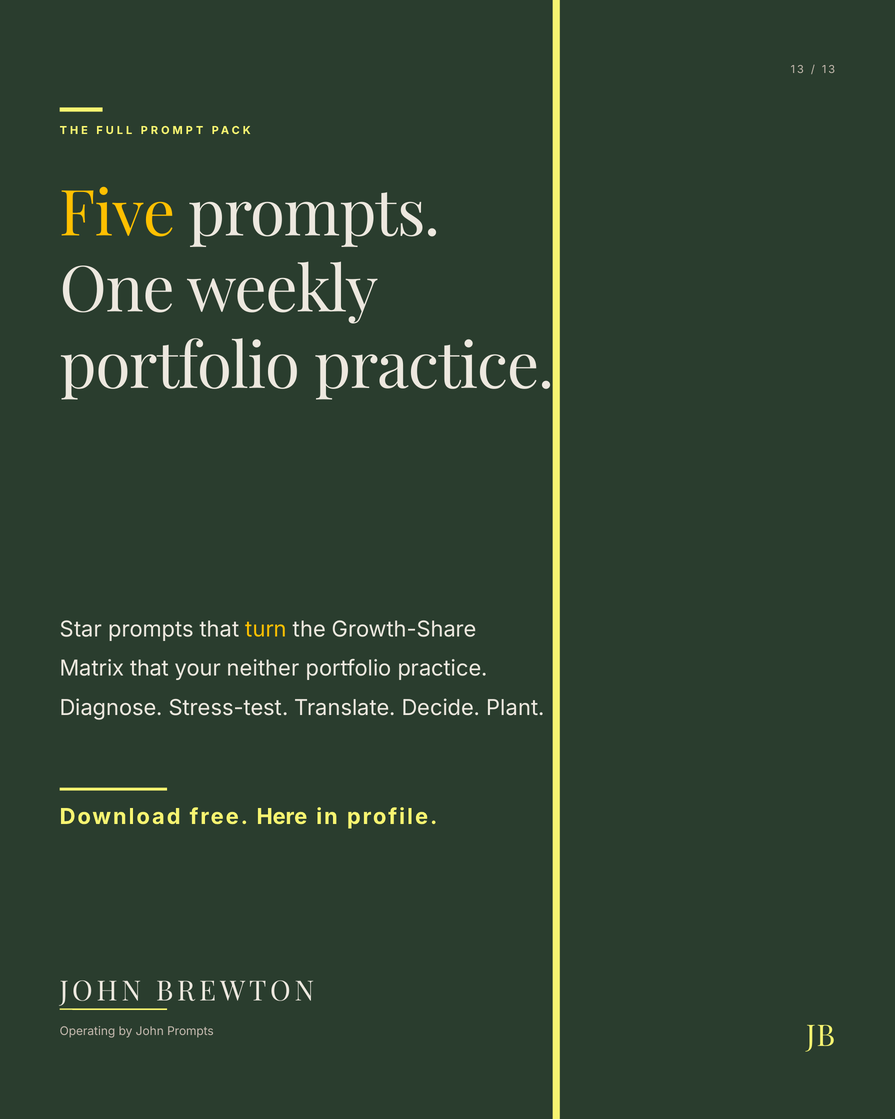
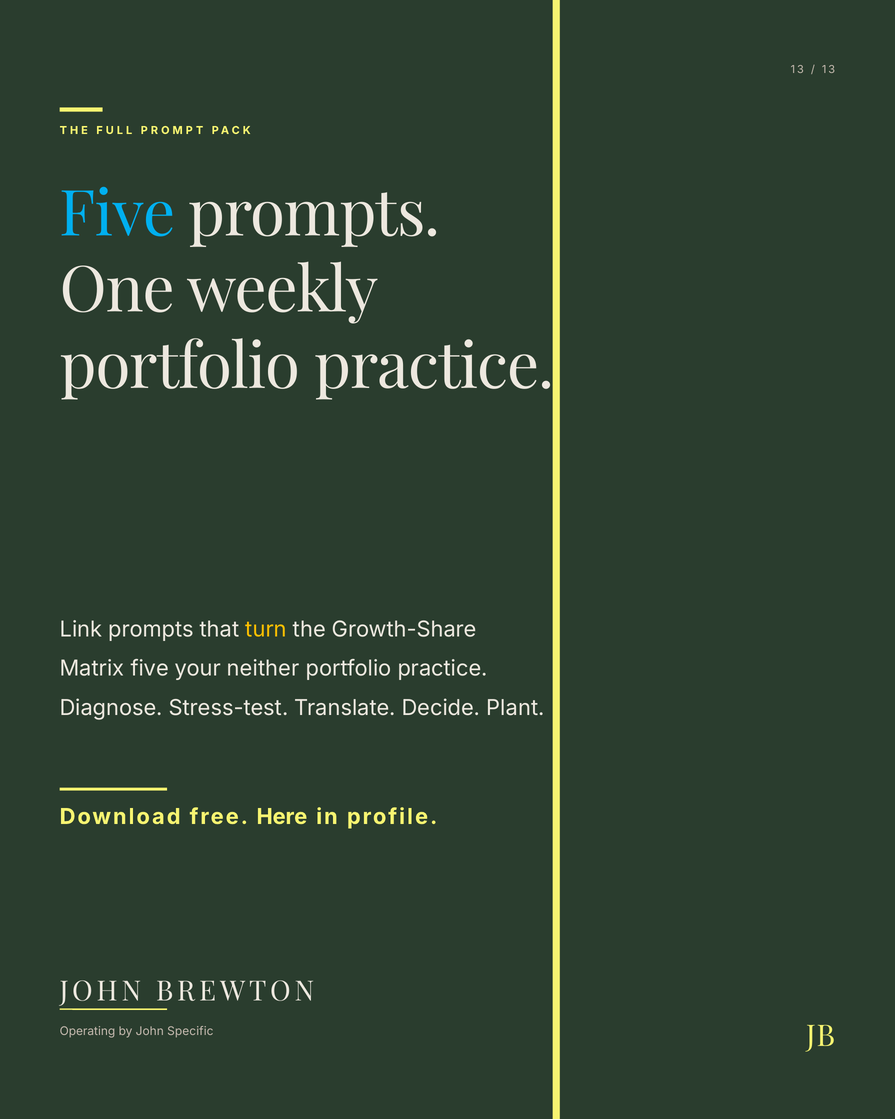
Five colour: yellow -> light blue (117, 214)
Star: Star -> Link (81, 629)
Matrix that: that -> five (150, 669)
John Prompts: Prompts -> Specific (190, 1031)
